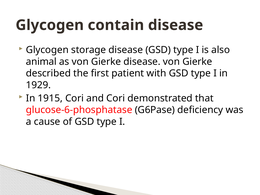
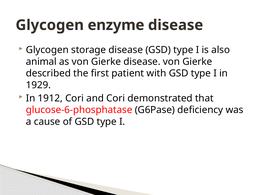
contain: contain -> enzyme (116, 25)
1915: 1915 -> 1912 (50, 98)
